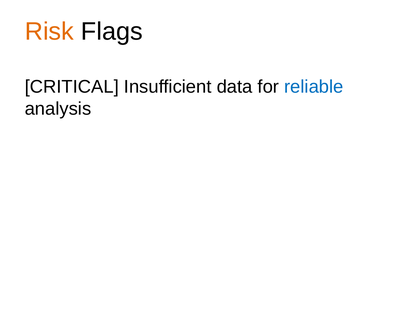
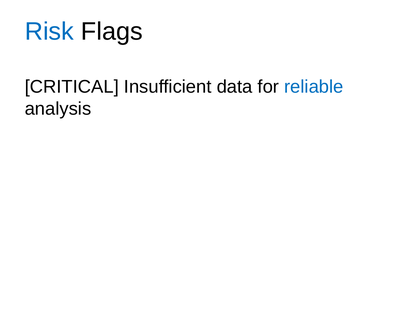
Risk colour: orange -> blue (49, 31)
